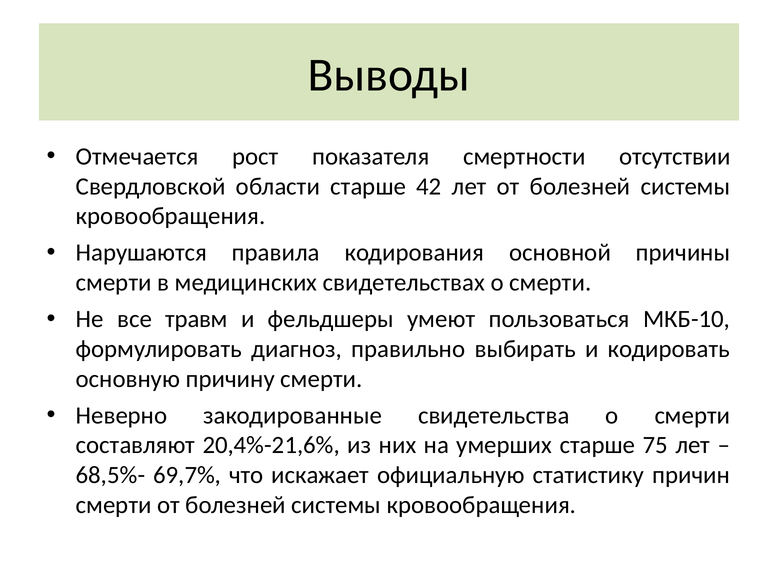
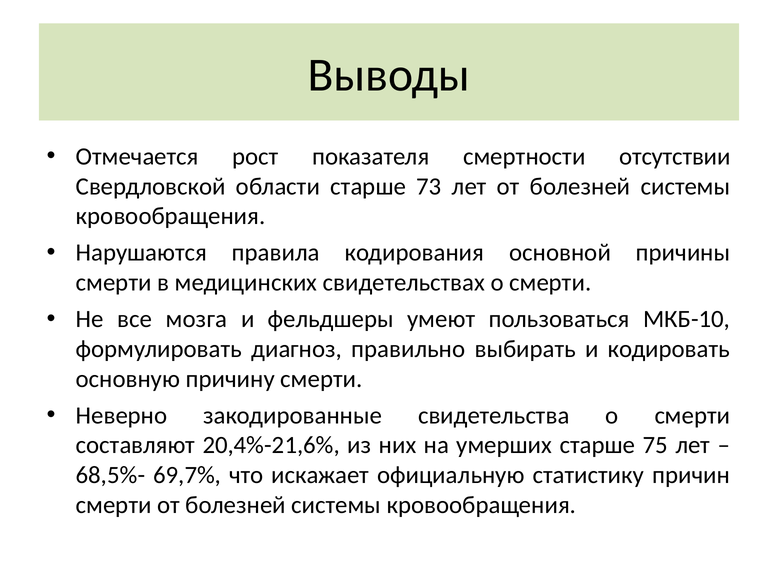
42: 42 -> 73 (429, 186)
травм: травм -> мозга (196, 320)
